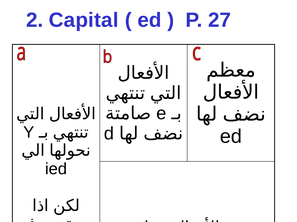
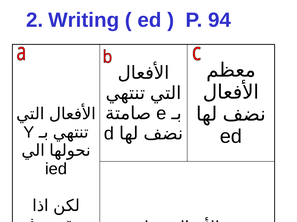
Capital: Capital -> Writing (84, 20)
27: 27 -> 94 (220, 20)
